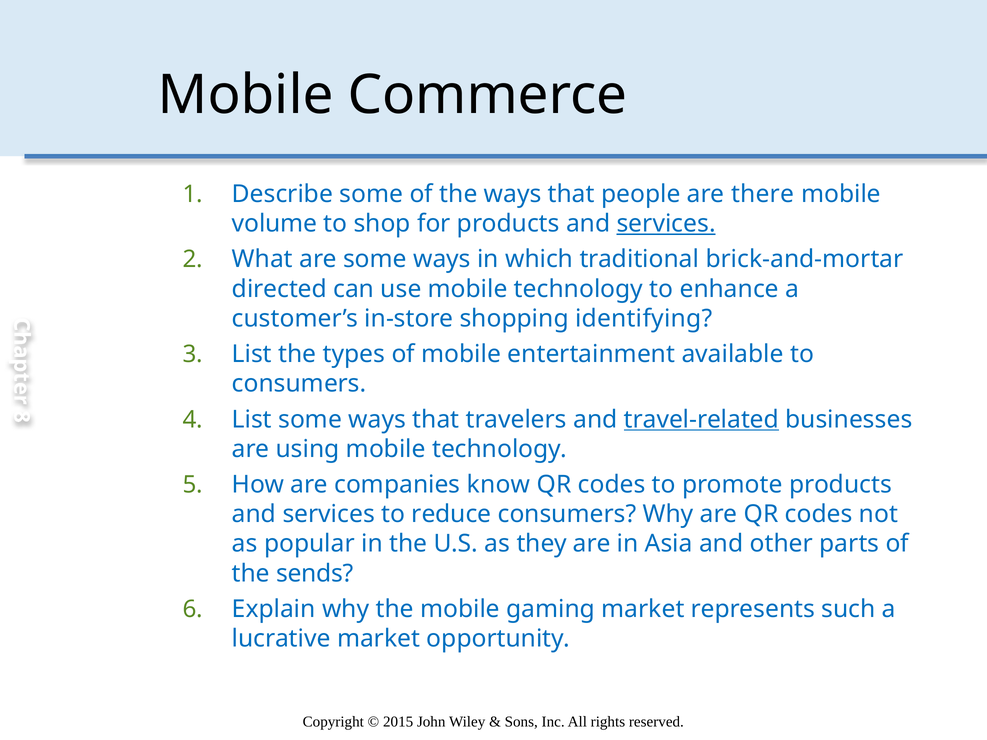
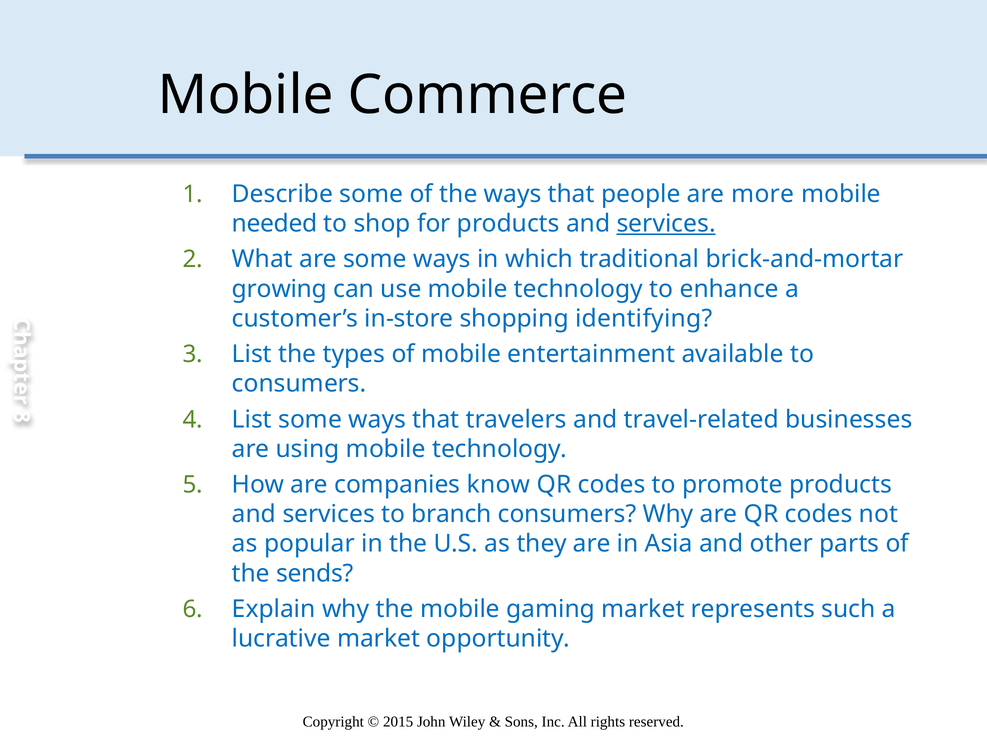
there: there -> more (763, 194)
volume: volume -> needed (275, 224)
directed: directed -> growing (279, 289)
travel-related underline: present -> none (701, 420)
reduce: reduce -> branch (451, 514)
